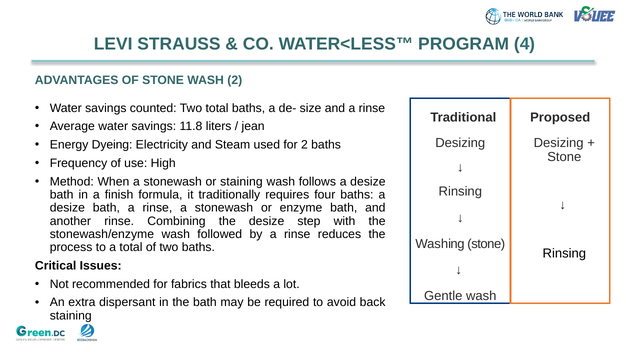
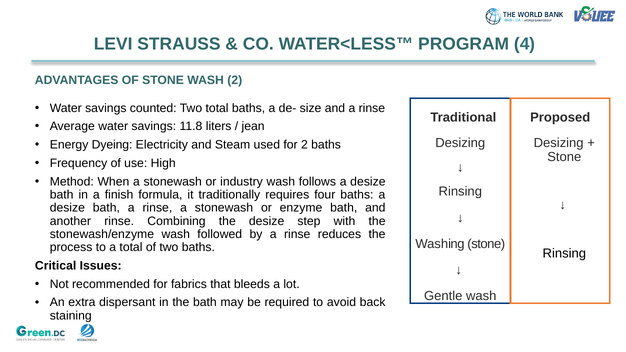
or staining: staining -> industry (241, 182)
